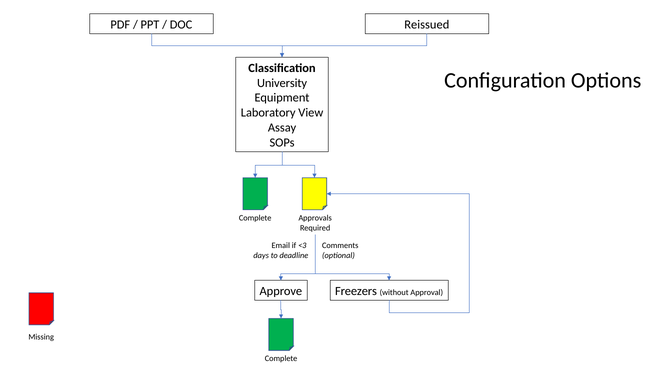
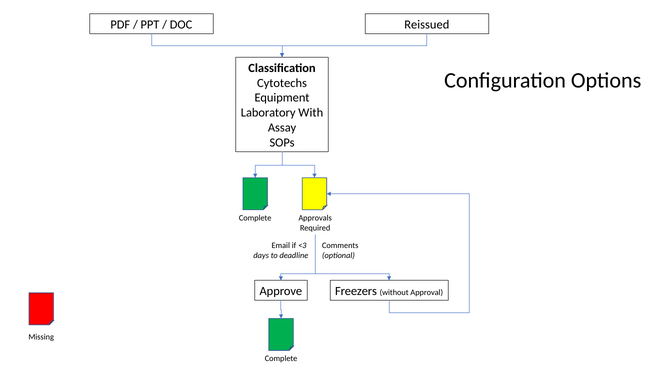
University: University -> Cytotechs (282, 83)
View: View -> With (311, 113)
